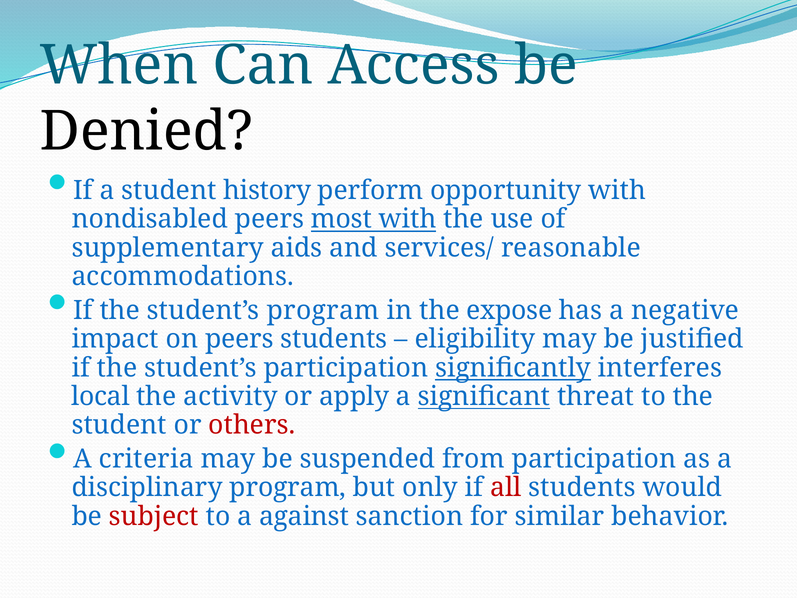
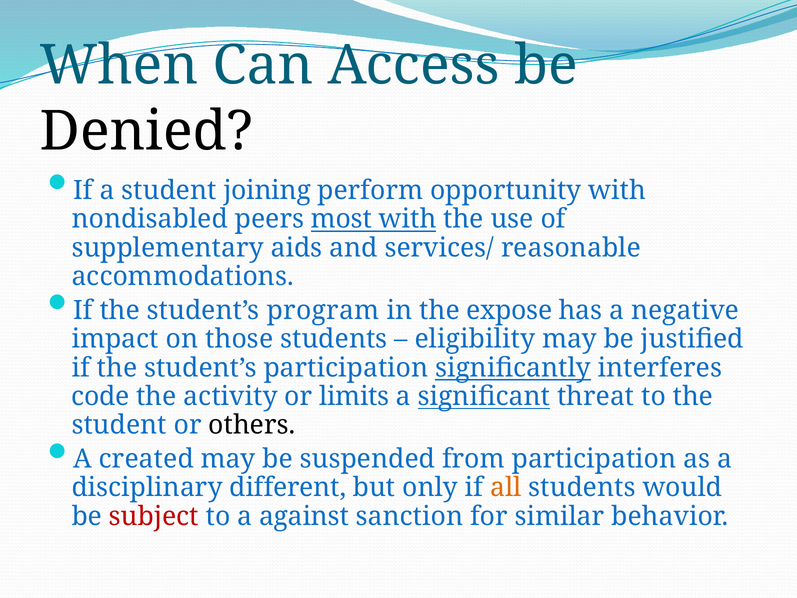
history: history -> joining (267, 190)
on peers: peers -> those (239, 339)
local: local -> code (101, 396)
apply: apply -> limits (354, 396)
others colour: red -> black (252, 425)
criteria: criteria -> created (146, 459)
disciplinary program: program -> different (288, 488)
all colour: red -> orange (506, 488)
